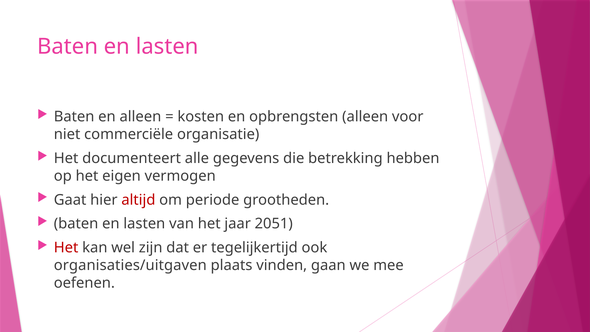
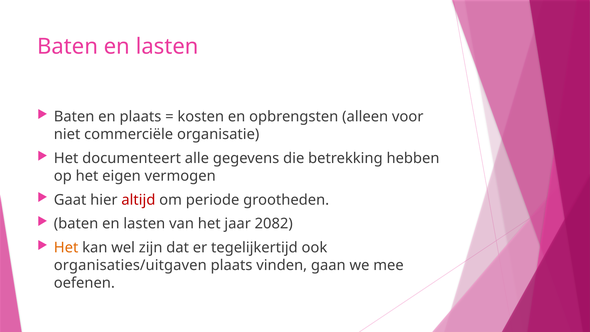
en alleen: alleen -> plaats (140, 117)
2051: 2051 -> 2082 (274, 224)
Het colour: red -> orange (66, 247)
